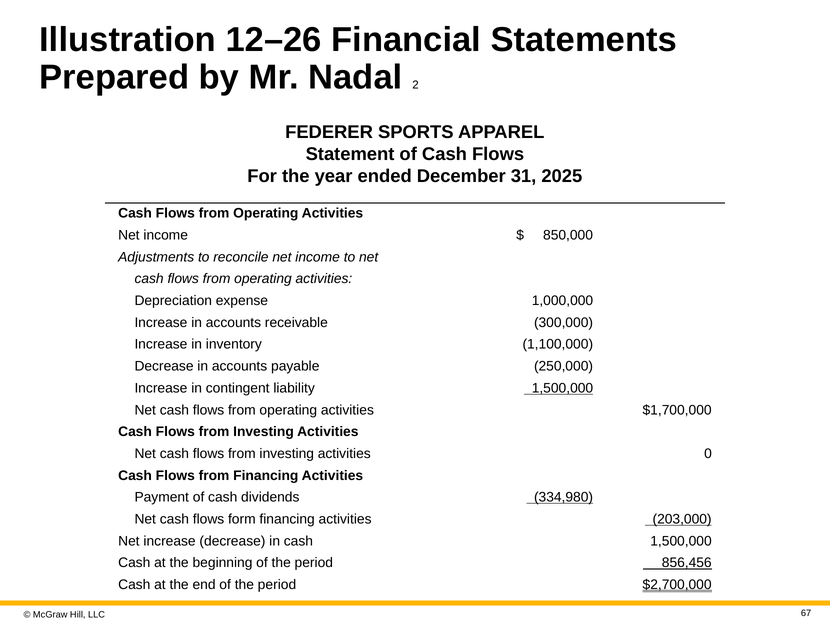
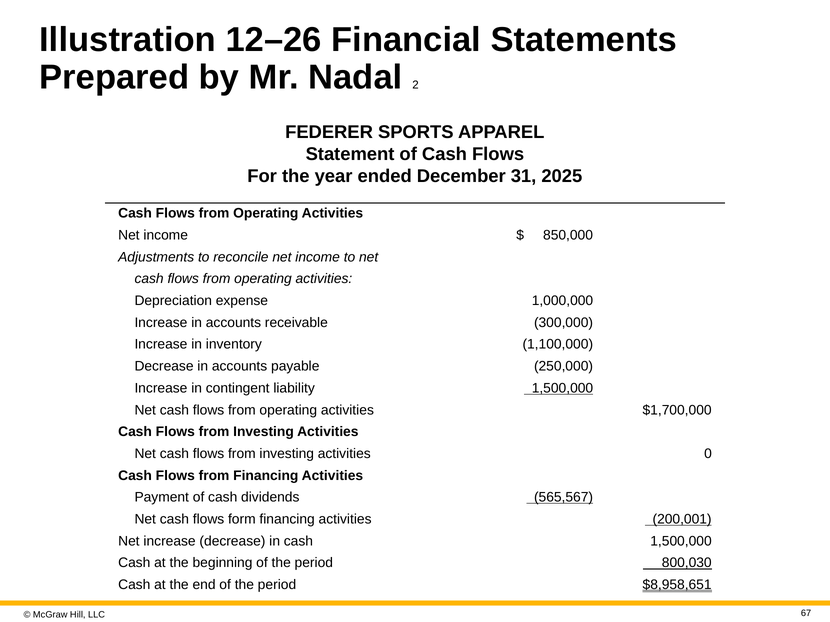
334,980: 334,980 -> 565,567 (564, 498)
203,000: 203,000 -> 200,001 (682, 520)
856,456: 856,456 -> 800,030 (687, 563)
$2,700,000: $2,700,000 -> $8,958,651 (677, 585)
